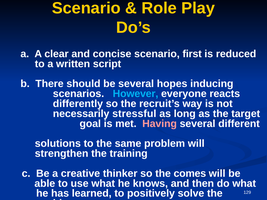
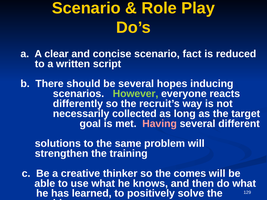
first: first -> fact (192, 54)
However colour: light blue -> light green (136, 94)
stressful: stressful -> collected (134, 114)
